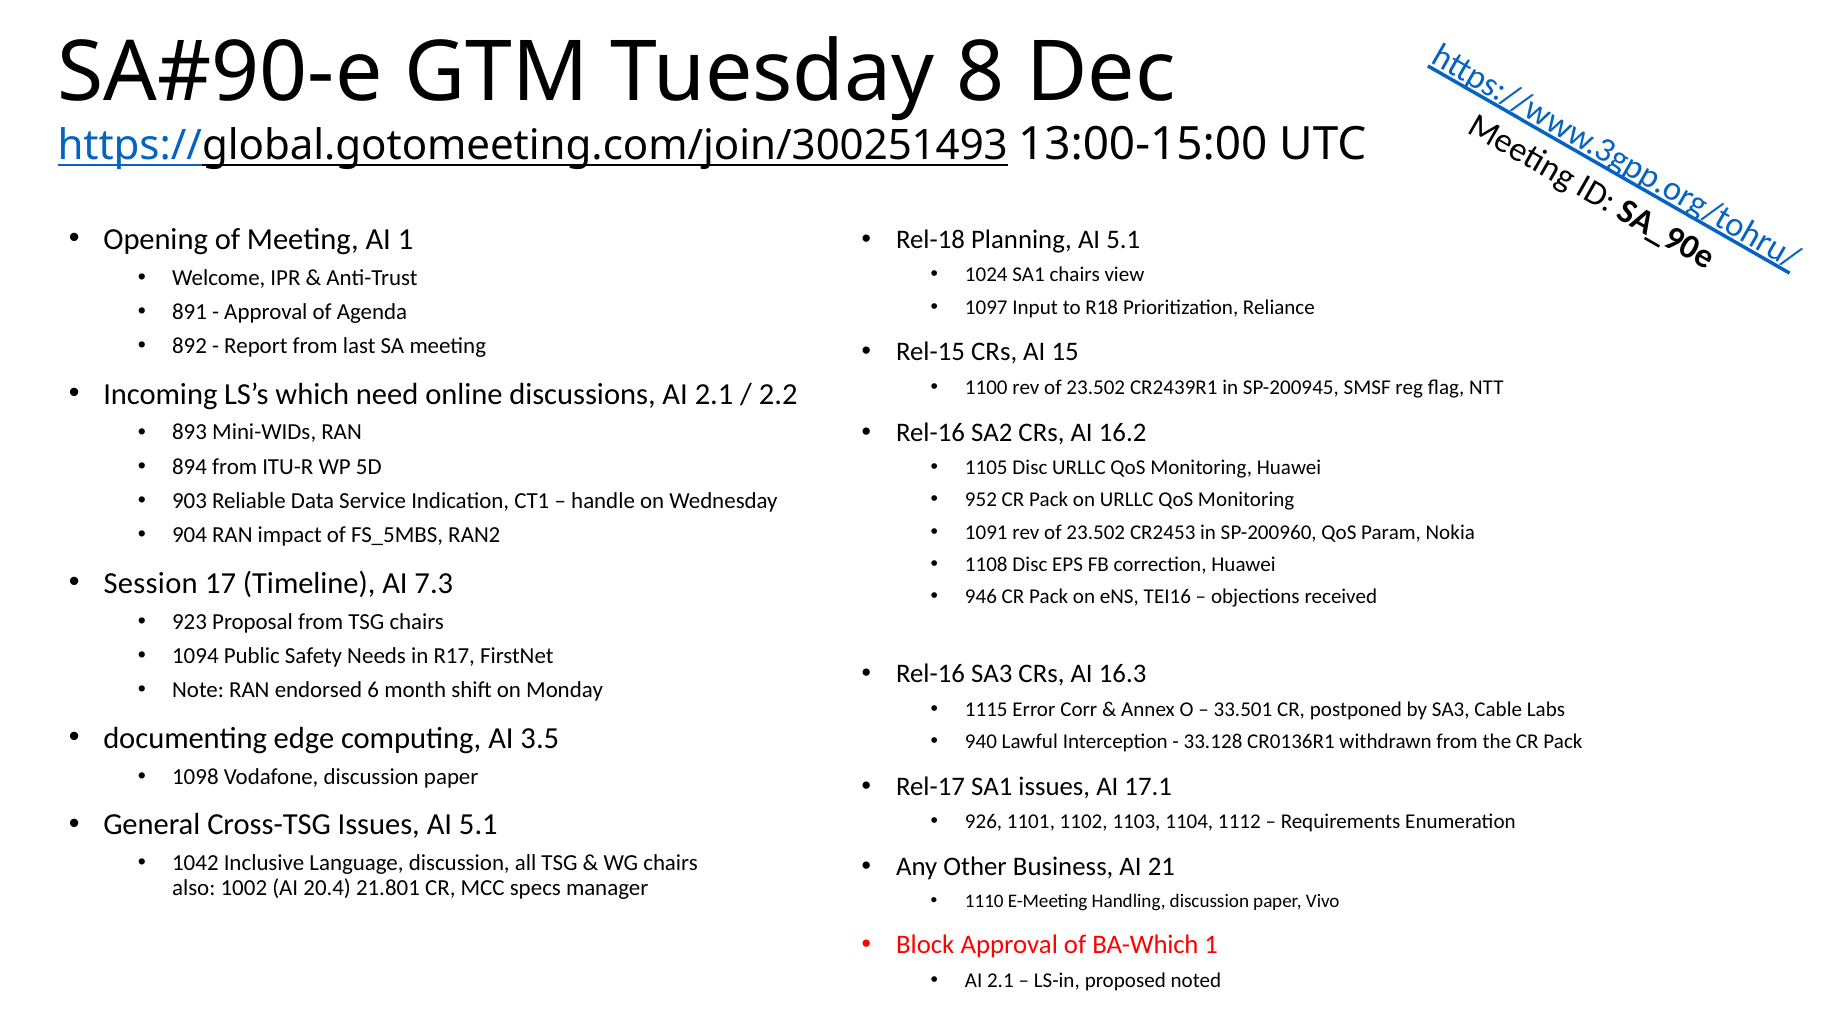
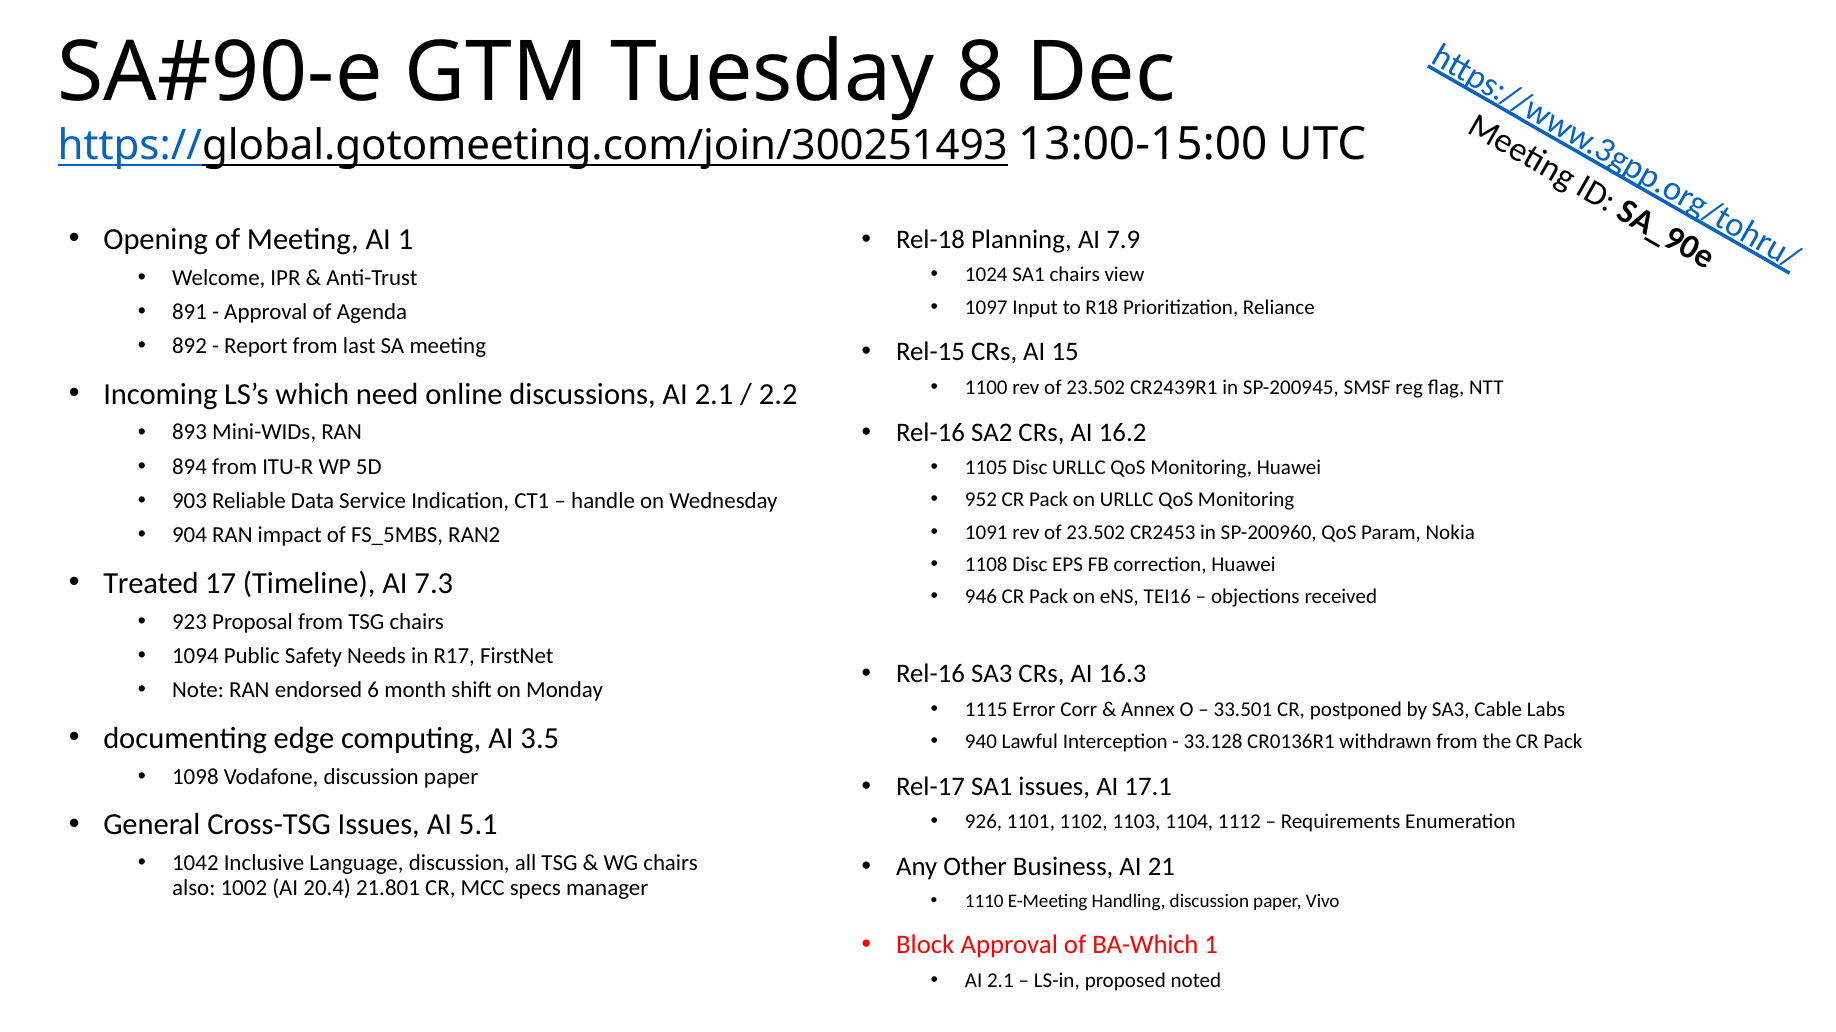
Planning AI 5.1: 5.1 -> 7.9 (1123, 240)
Session: Session -> Treated (151, 584)
